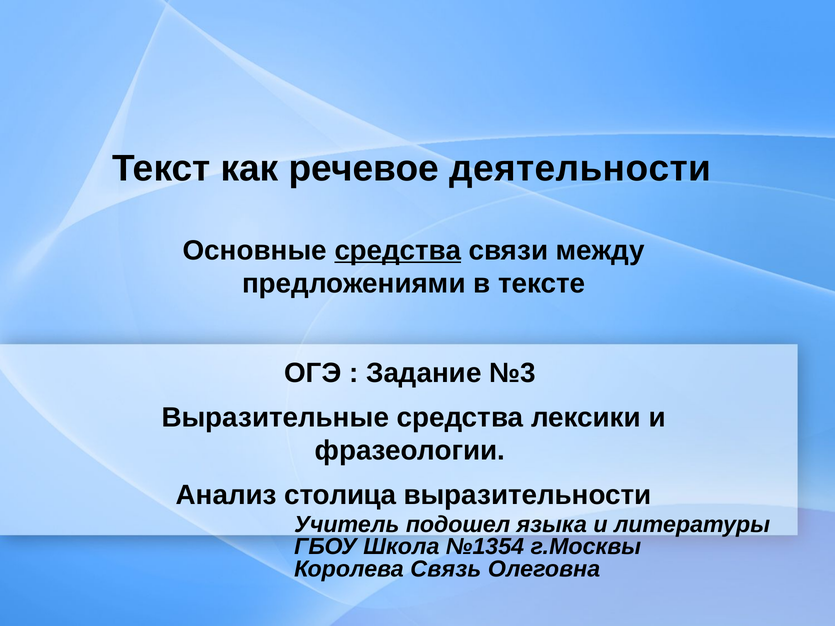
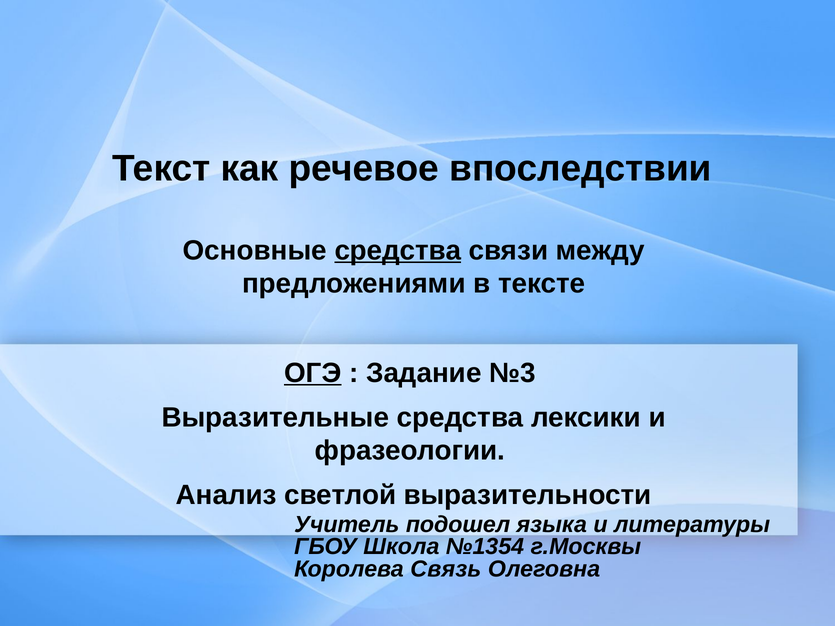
деятельности: деятельности -> впоследствии (580, 168)
ОГЭ underline: none -> present (313, 373)
столица: столица -> светлой (340, 495)
